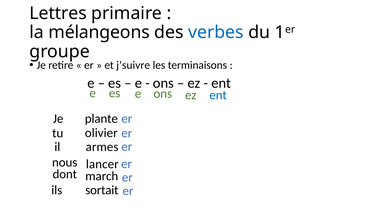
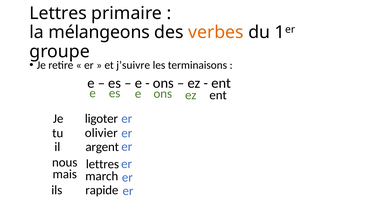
verbes colour: blue -> orange (216, 32)
ent colour: blue -> black (218, 95)
plante: plante -> ligoter (101, 119)
armes: armes -> argent (102, 147)
nous lancer: lancer -> lettres (102, 164)
dont: dont -> mais (65, 174)
sortait: sortait -> rapide (102, 190)
